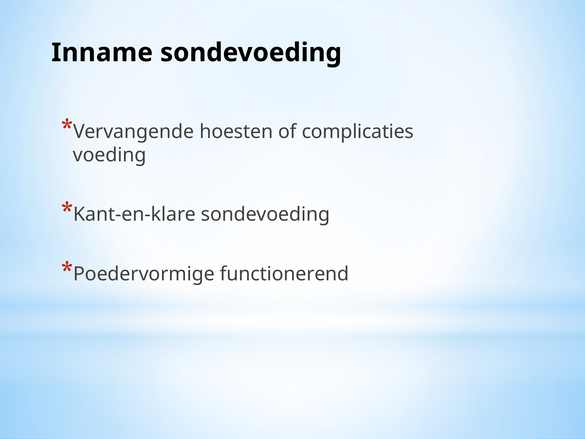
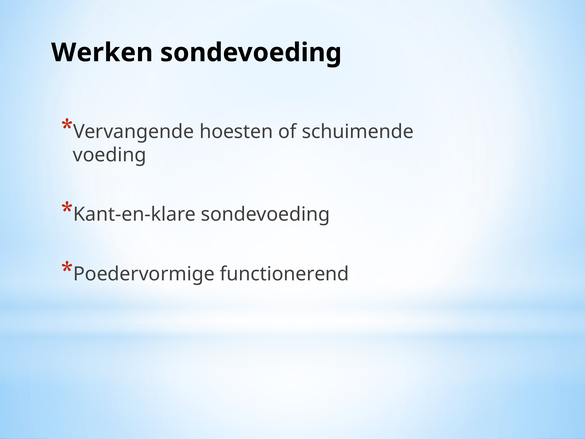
Inname: Inname -> Werken (102, 53)
complicaties: complicaties -> schuimende (358, 131)
